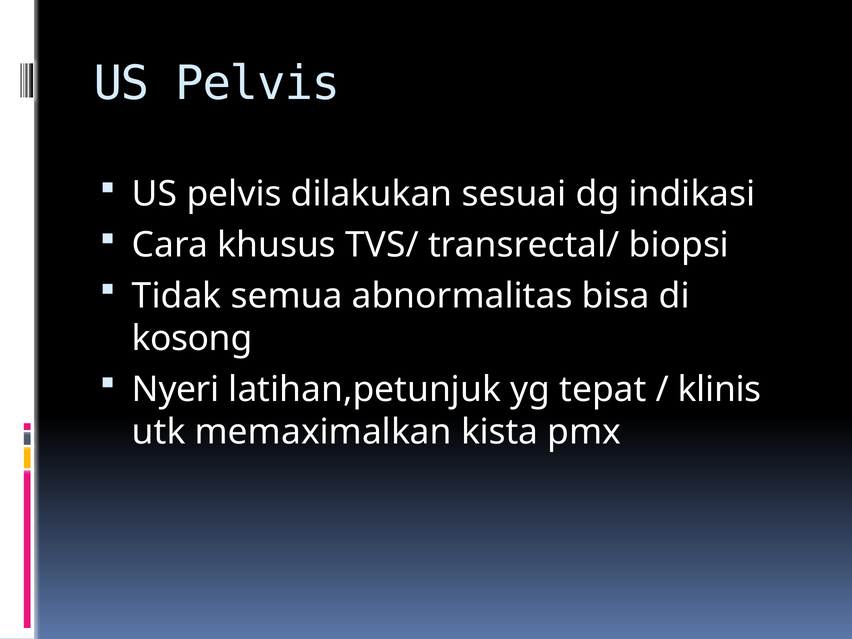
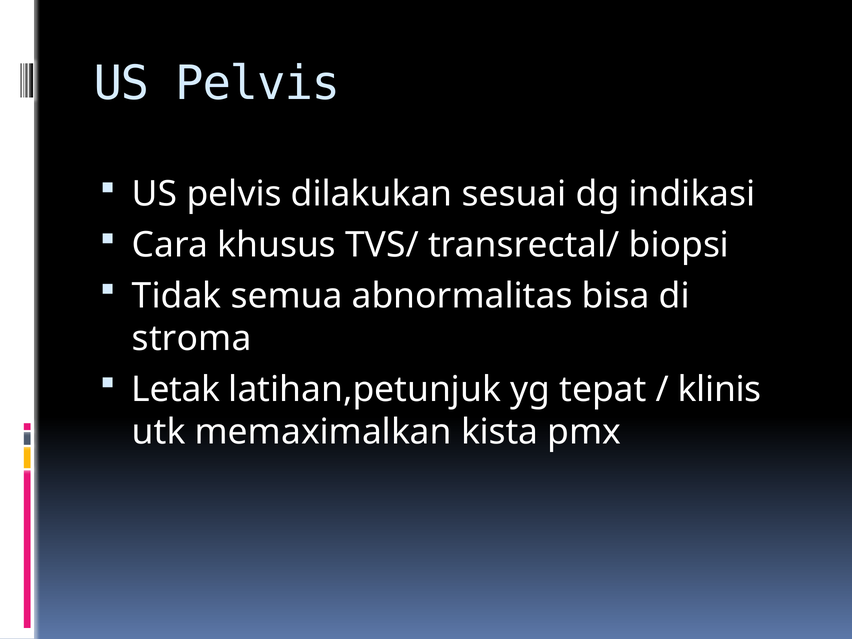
kosong: kosong -> stroma (192, 339)
Nyeri: Nyeri -> Letak (176, 389)
